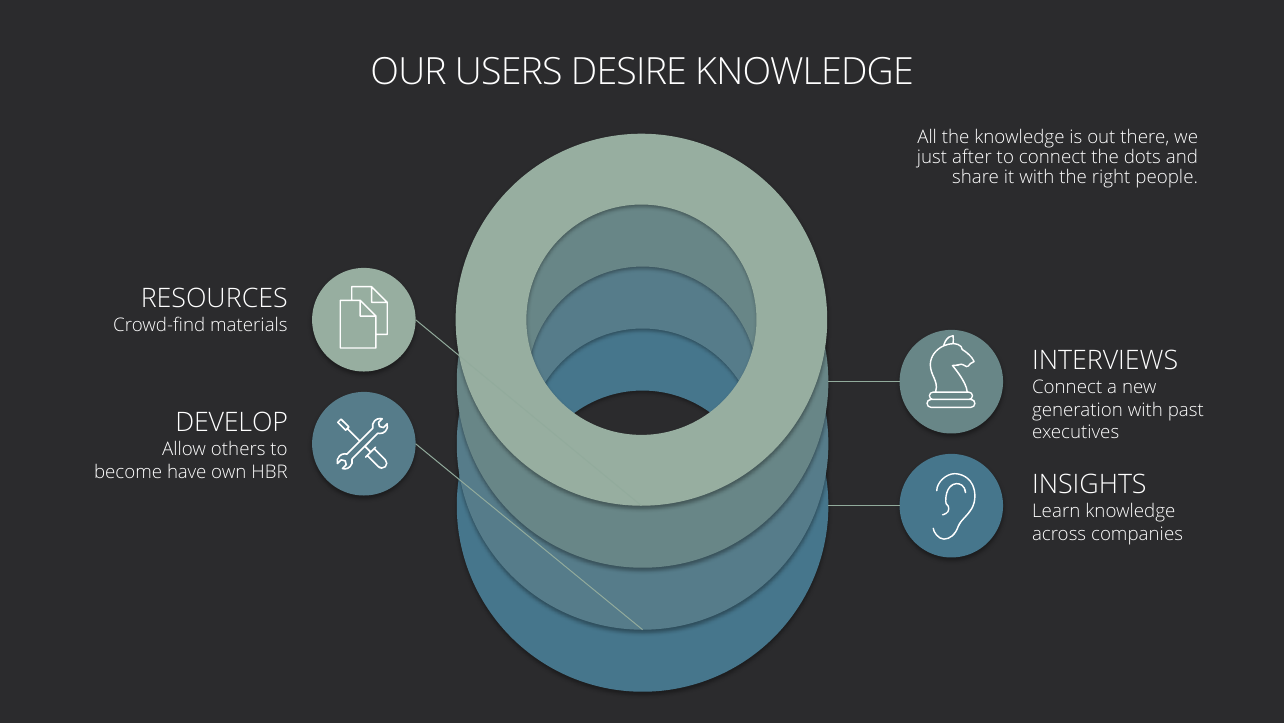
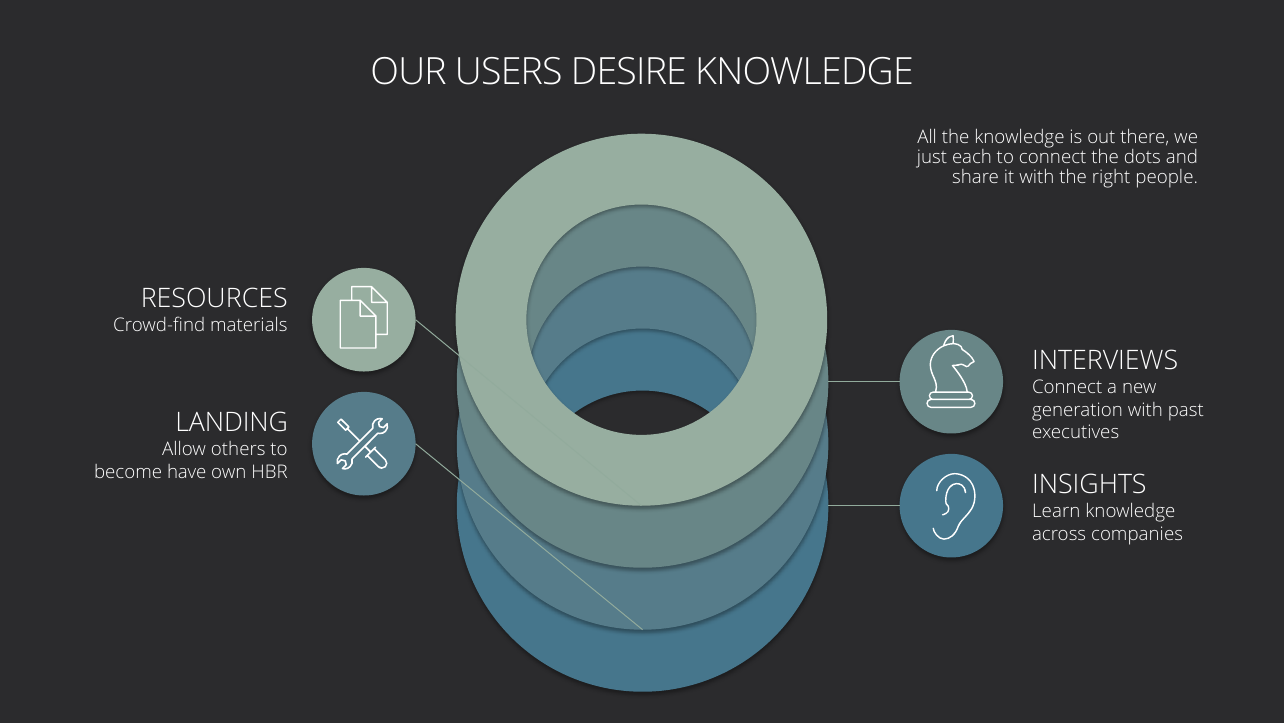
after: after -> each (972, 157)
DEVELOP: DEVELOP -> LANDING (232, 422)
